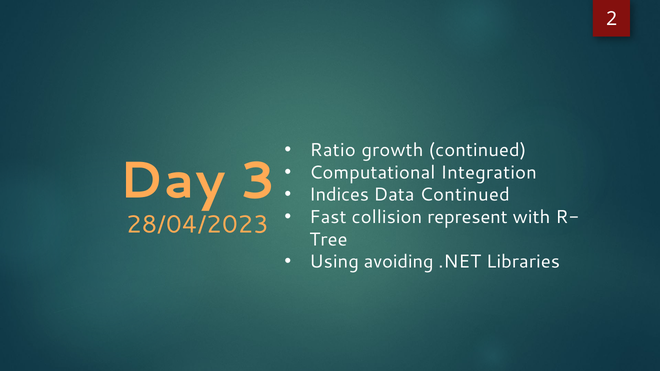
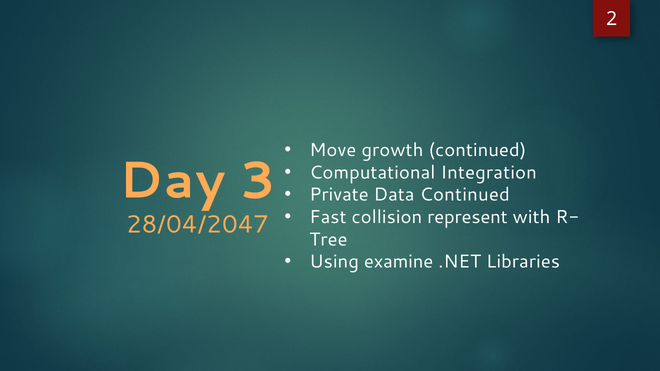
Ratio: Ratio -> Move (333, 150)
Indices: Indices -> Private (339, 195)
28/04/2023: 28/04/2023 -> 28/04/2047 (198, 225)
avoiding: avoiding -> examine (399, 262)
